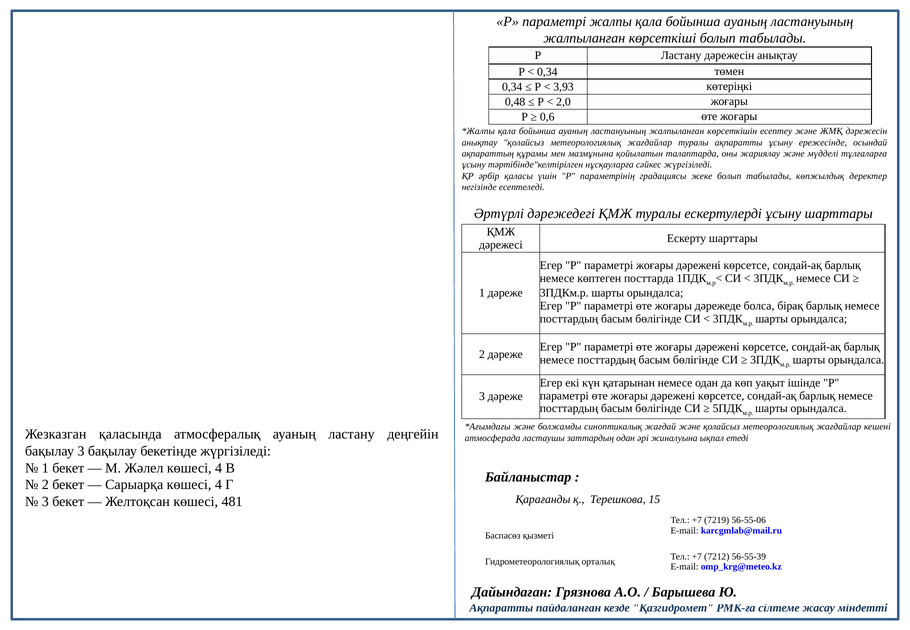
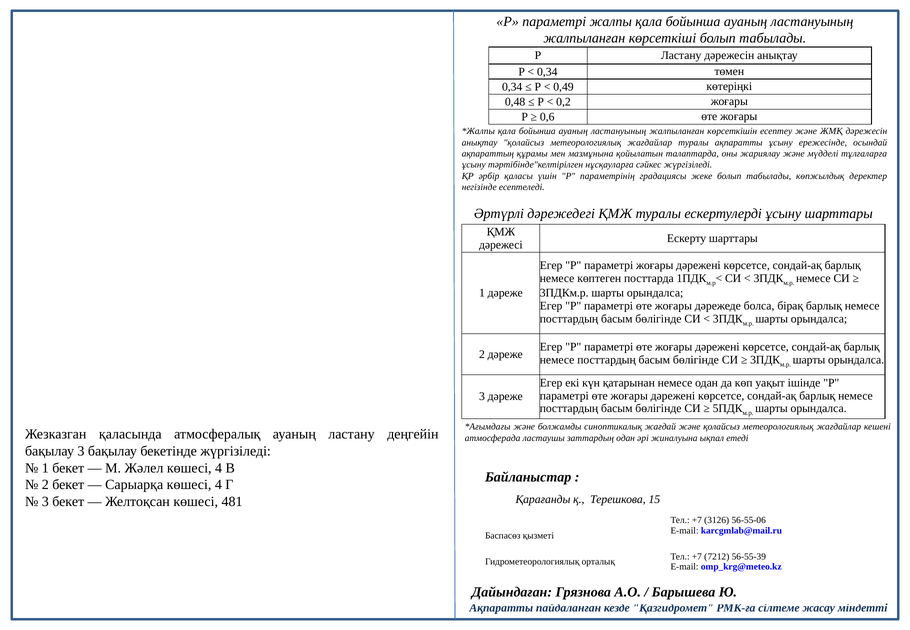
3,93: 3,93 -> 0,49 (563, 87)
2,0: 2,0 -> 0,2 (563, 102)
7219: 7219 -> 3126 (717, 520)
